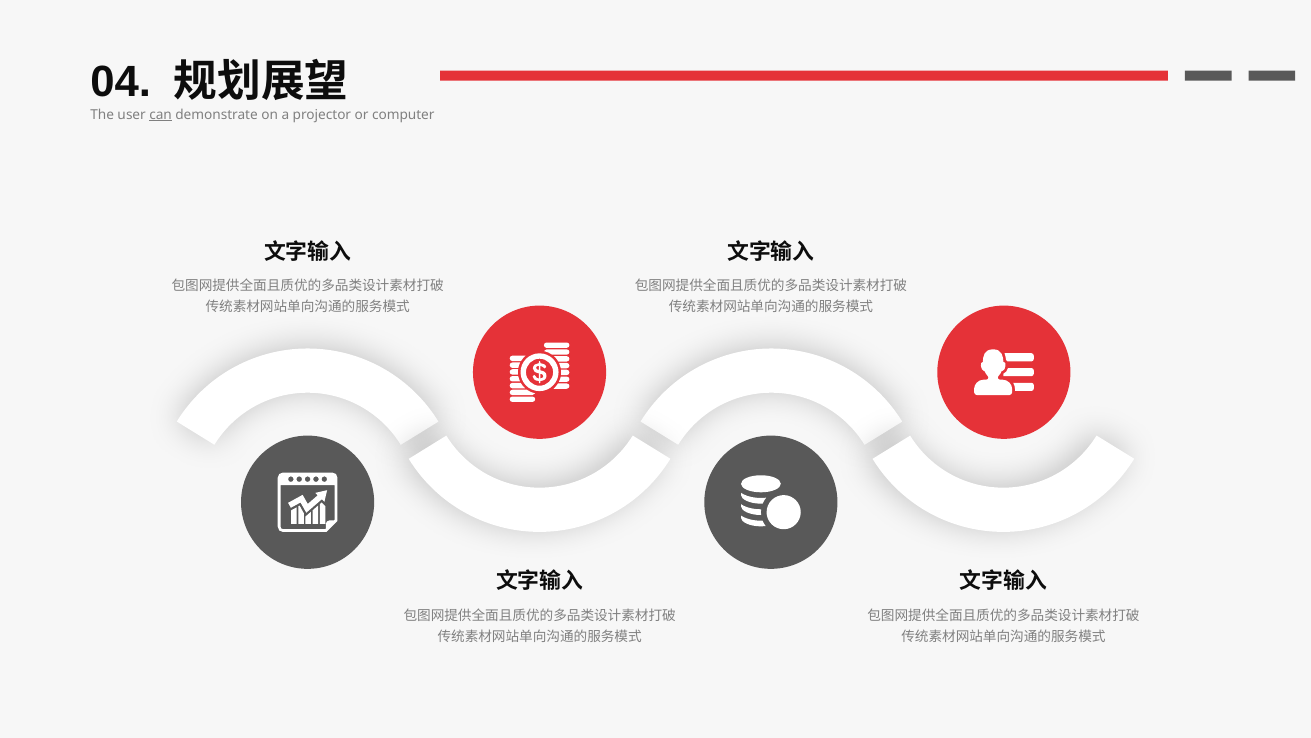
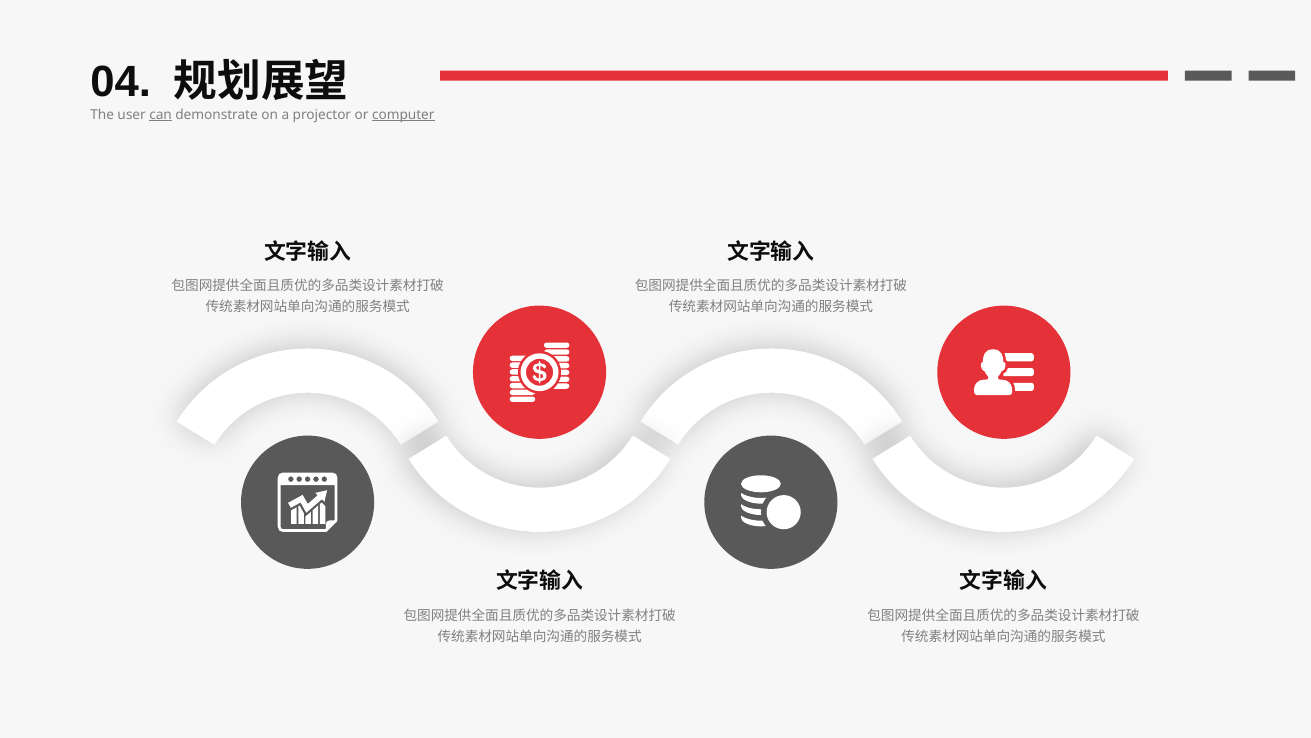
computer underline: none -> present (403, 115)
